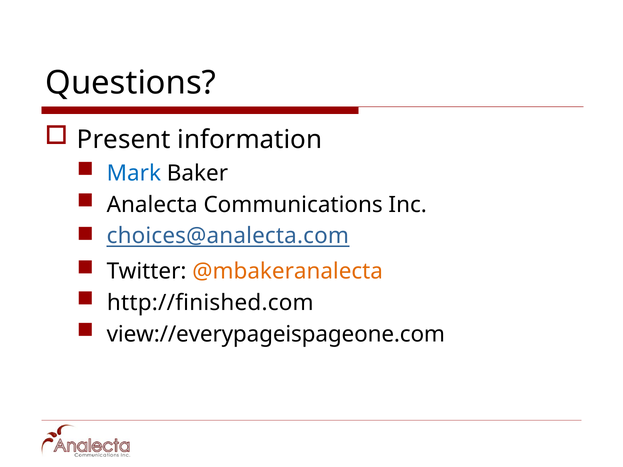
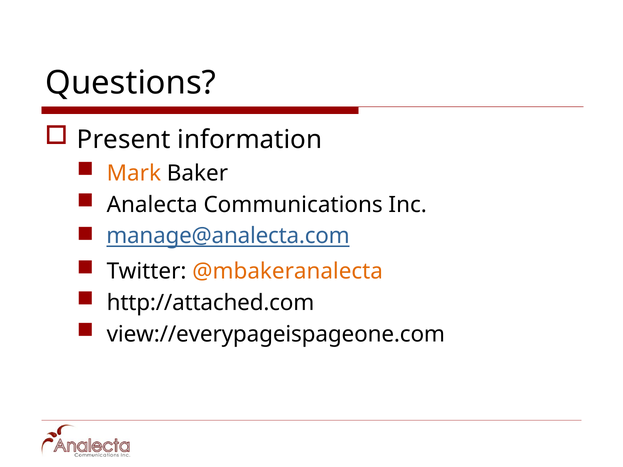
Mark colour: blue -> orange (134, 173)
choices@analecta.com: choices@analecta.com -> manage@analecta.com (228, 236)
http://finished.com: http://finished.com -> http://attached.com (211, 303)
